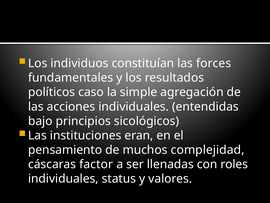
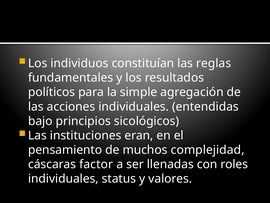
forces: forces -> reglas (214, 63)
caso: caso -> para (91, 92)
